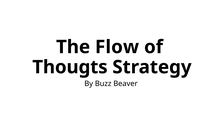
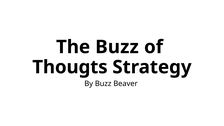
The Flow: Flow -> Buzz (117, 47)
